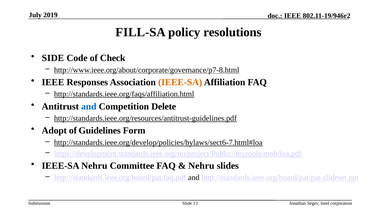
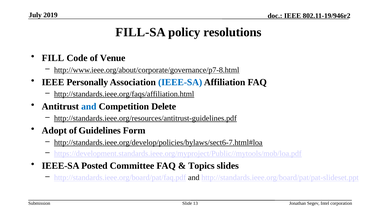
SIDE: SIDE -> FILL (53, 58)
Check: Check -> Venue (113, 58)
Responses: Responses -> Personally (87, 82)
IEEE-SA colour: orange -> blue (180, 82)
IEEE-SA Nehru: Nehru -> Posted (94, 166)
Nehru: Nehru -> Topics (201, 166)
